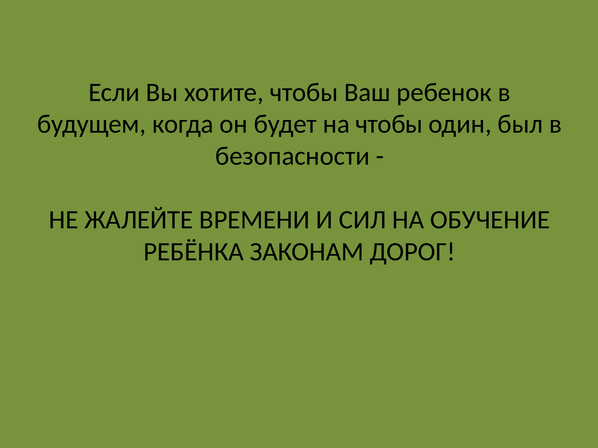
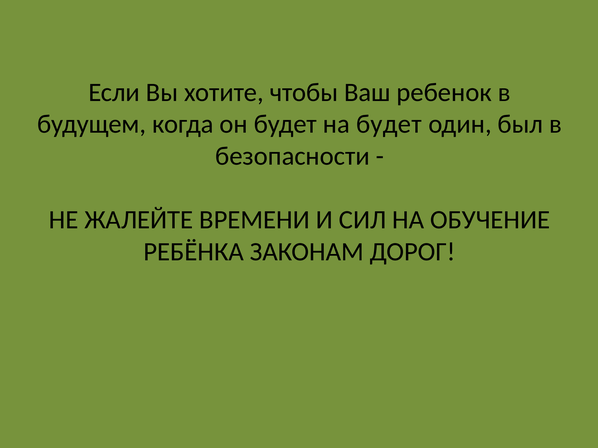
на чтобы: чтобы -> будет (389, 124)
